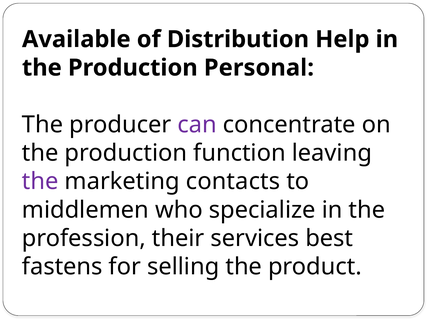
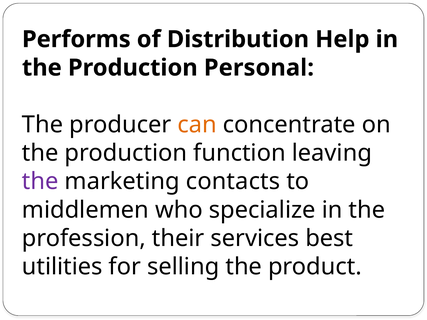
Available: Available -> Performs (76, 39)
can colour: purple -> orange (197, 125)
fastens: fastens -> utilities (62, 267)
